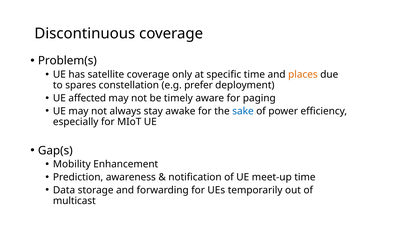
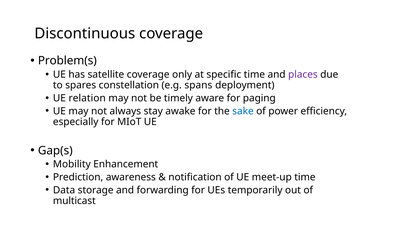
places colour: orange -> purple (303, 74)
prefer: prefer -> spans (198, 85)
affected: affected -> relation (87, 98)
